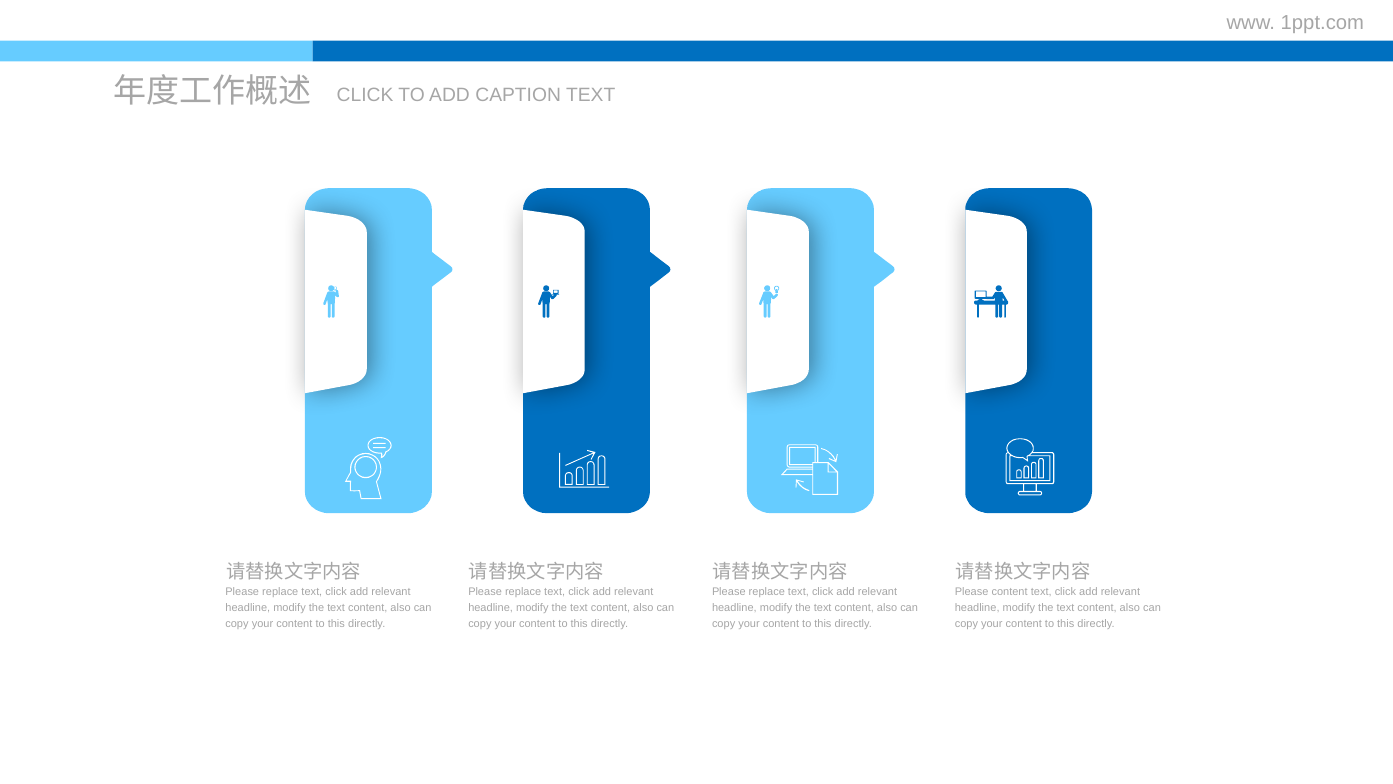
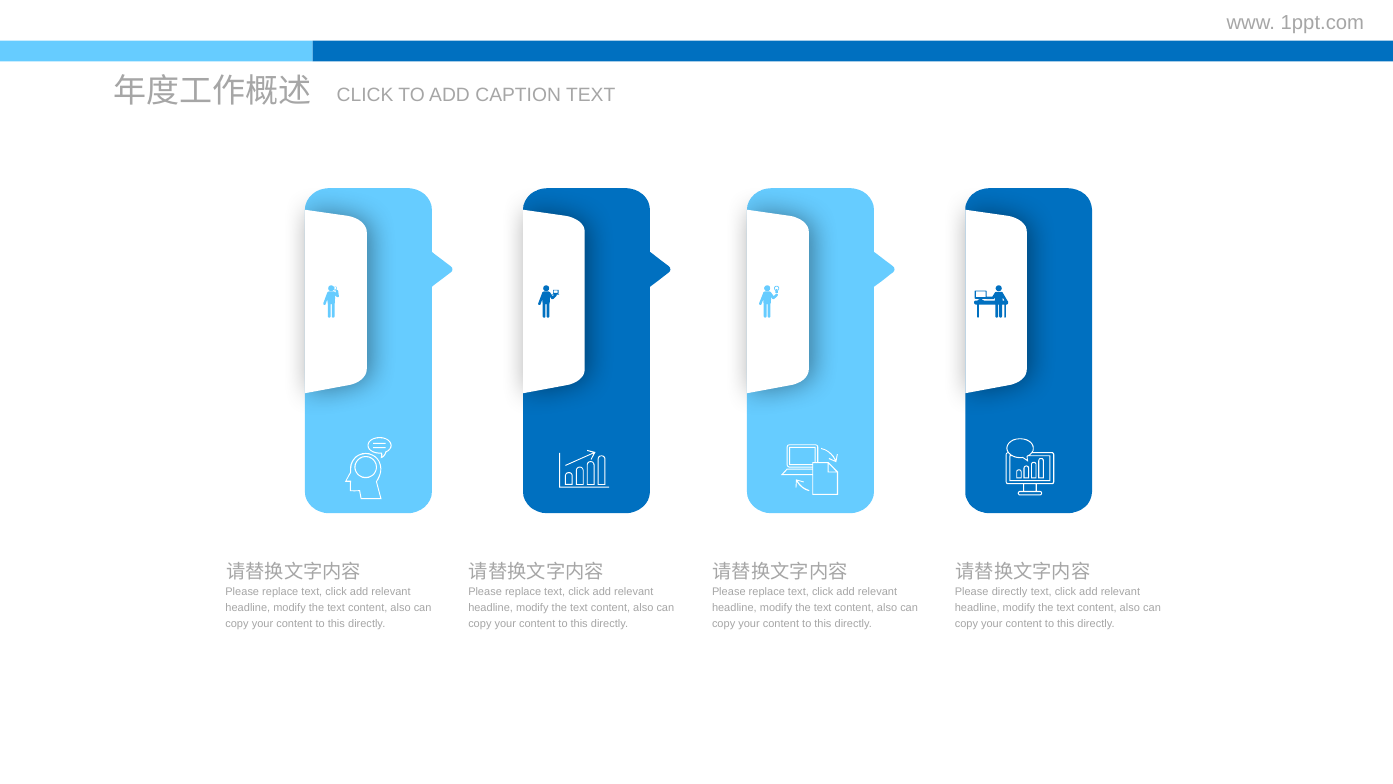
Please content: content -> directly (1010, 592)
